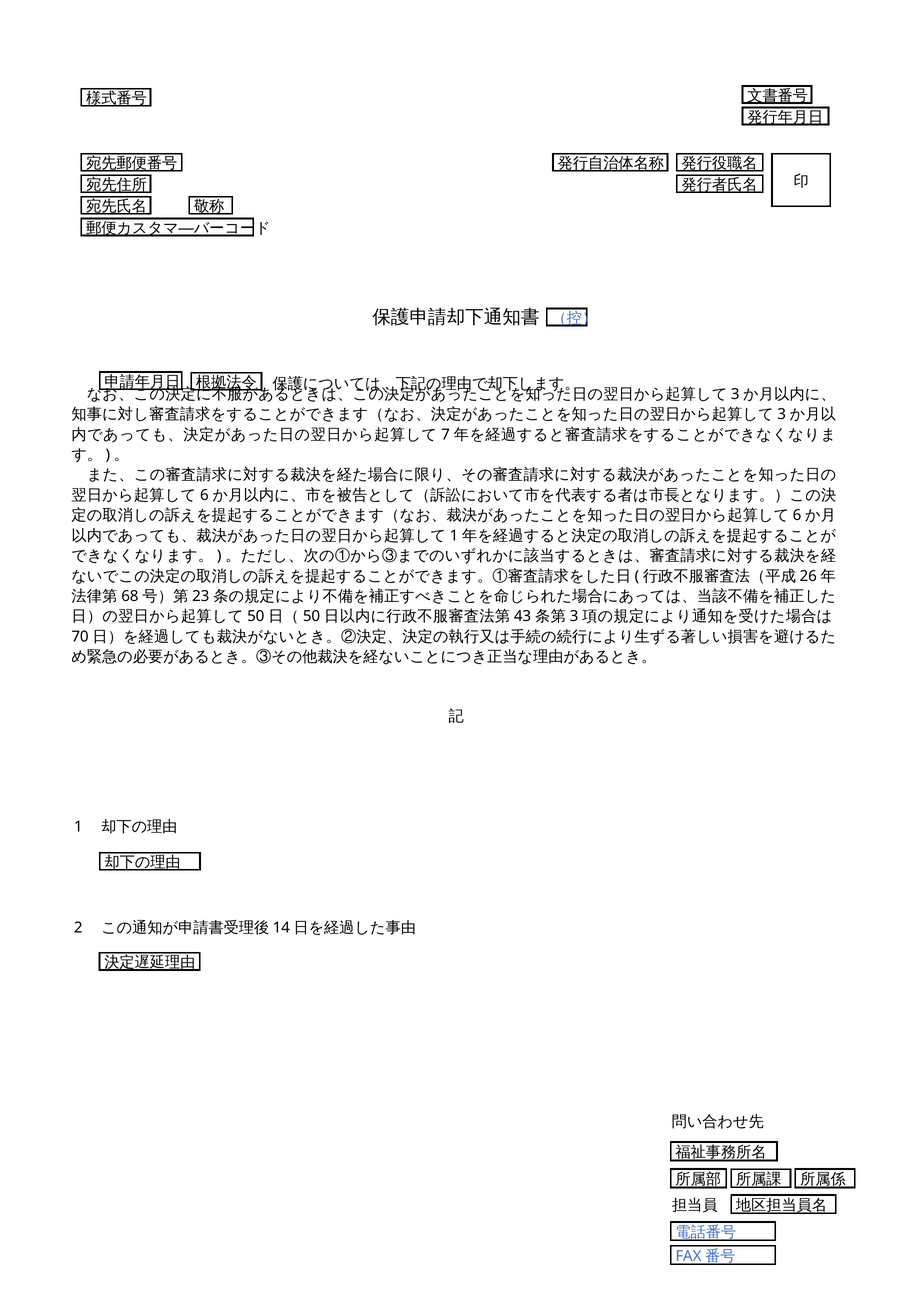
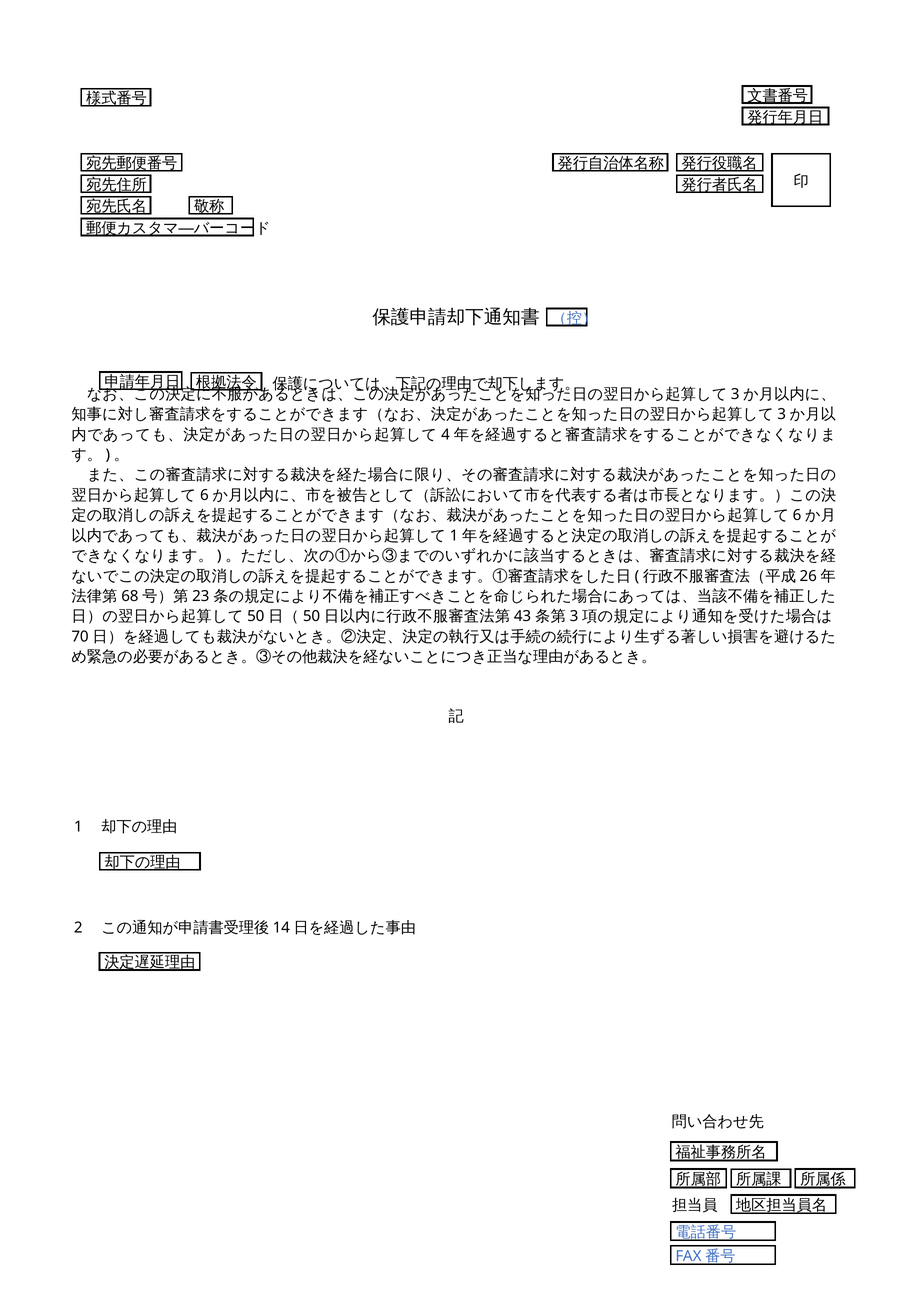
7: 7 -> 4 (445, 434)
